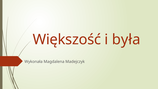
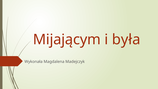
Większość: Większość -> Mijającym (67, 39)
